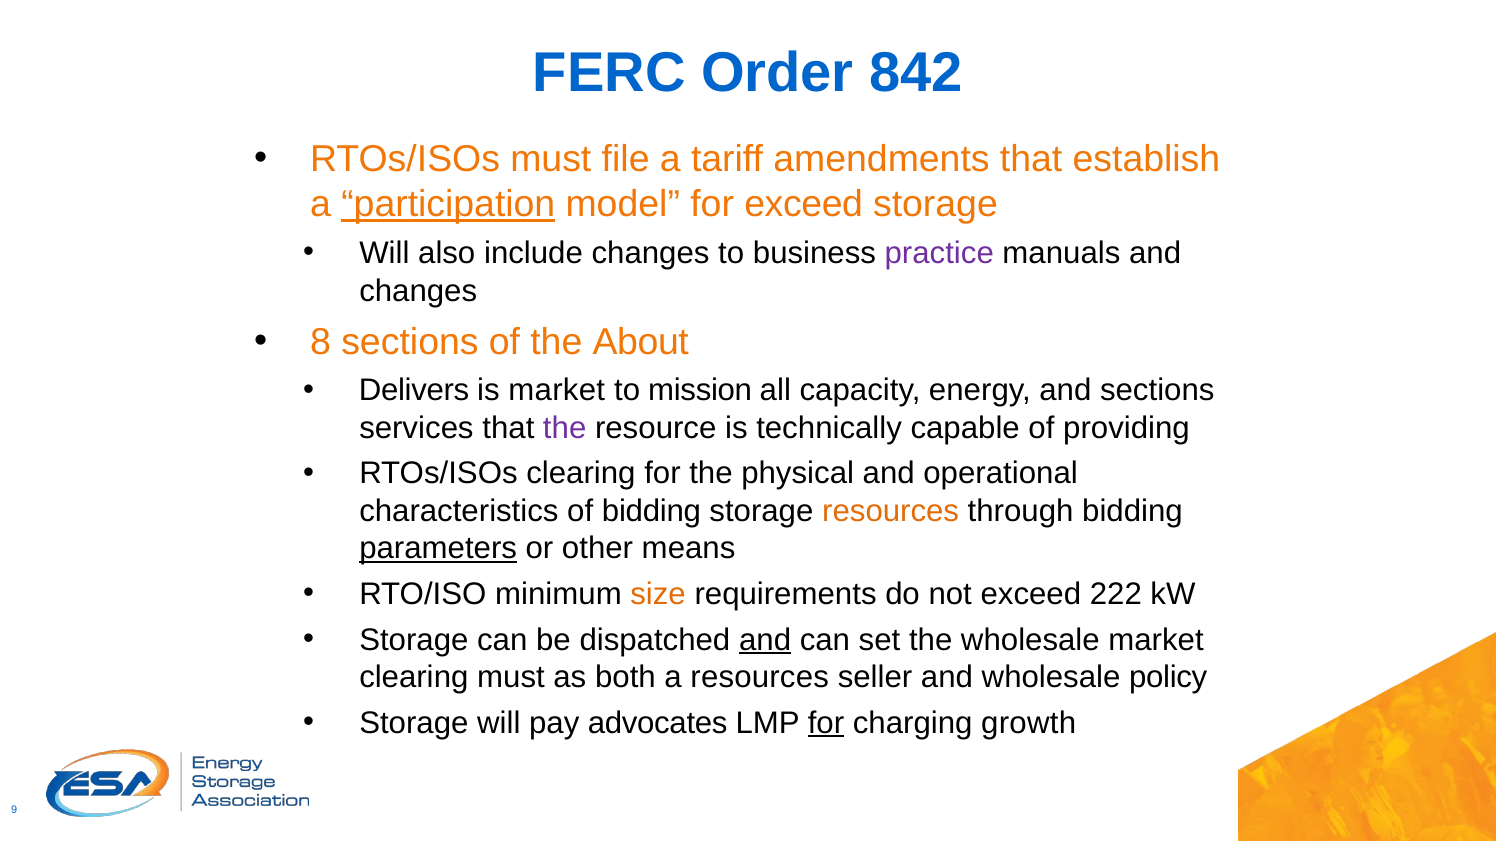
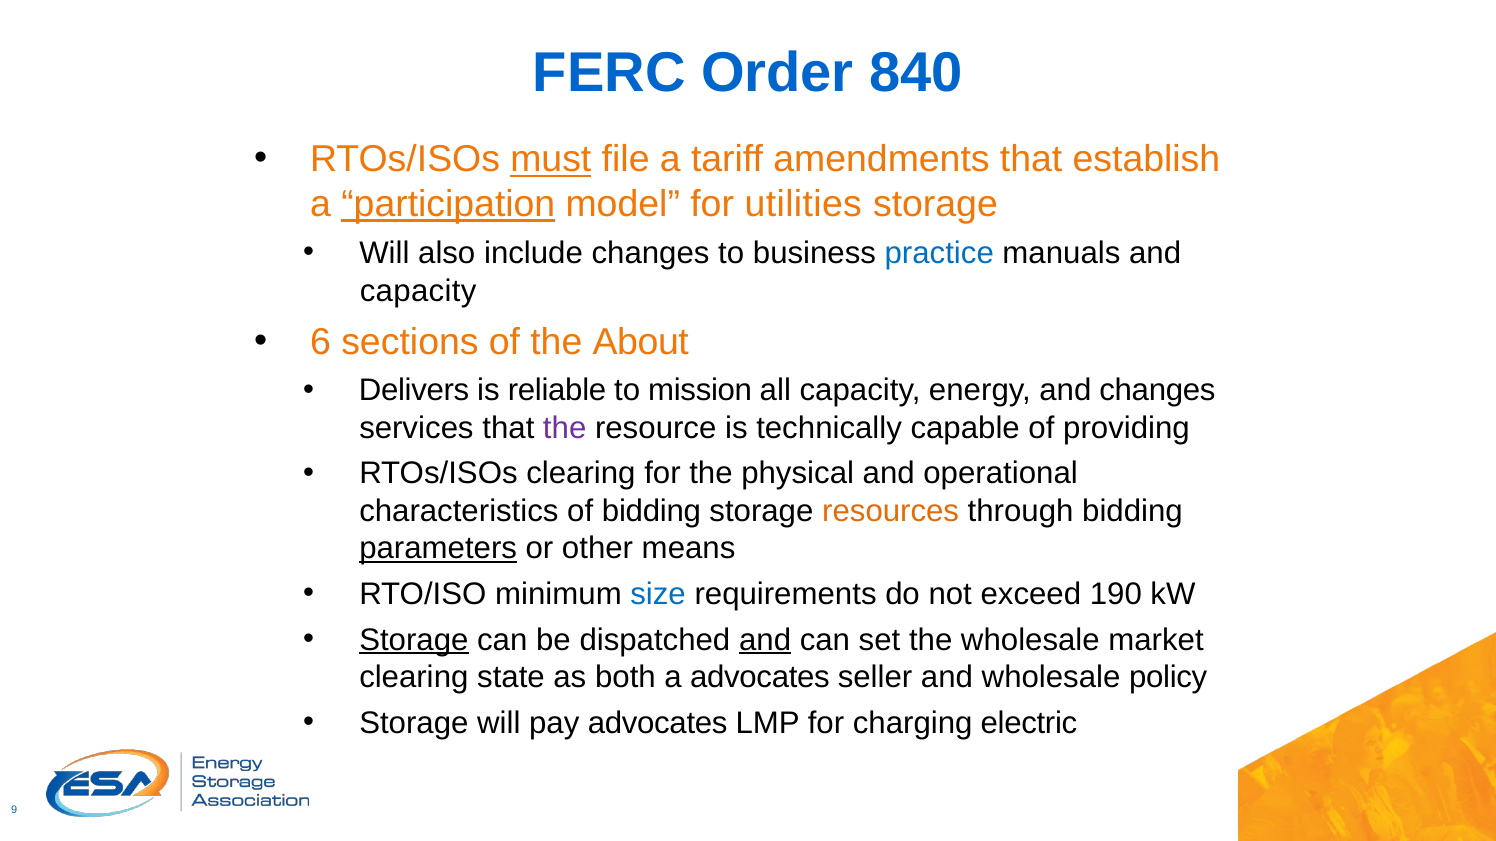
842: 842 -> 840 (916, 73)
must underline: none -> present (551, 160)
for exceed: exceed -> utilities (803, 205)
practice colour: purple -> blue (939, 254)
changes: changes -> capacity (418, 291)
8: 8 -> 6 (321, 342)
is market: market -> reliable (557, 391)
and sections: sections -> changes (1157, 391)
size colour: orange -> blue (658, 595)
222: 222 -> 190 (1116, 595)
Storage underline: none -> present (414, 640)
clearing must: must -> state (511, 678)
a resources: resources -> advocates (760, 678)
for underline: present -> none (826, 723)
growth: growth -> electric (1029, 723)
